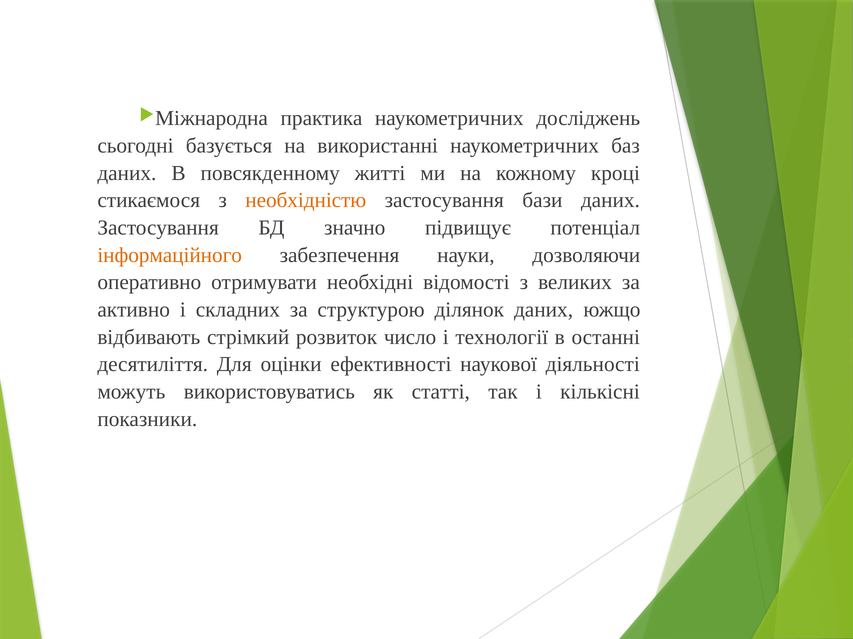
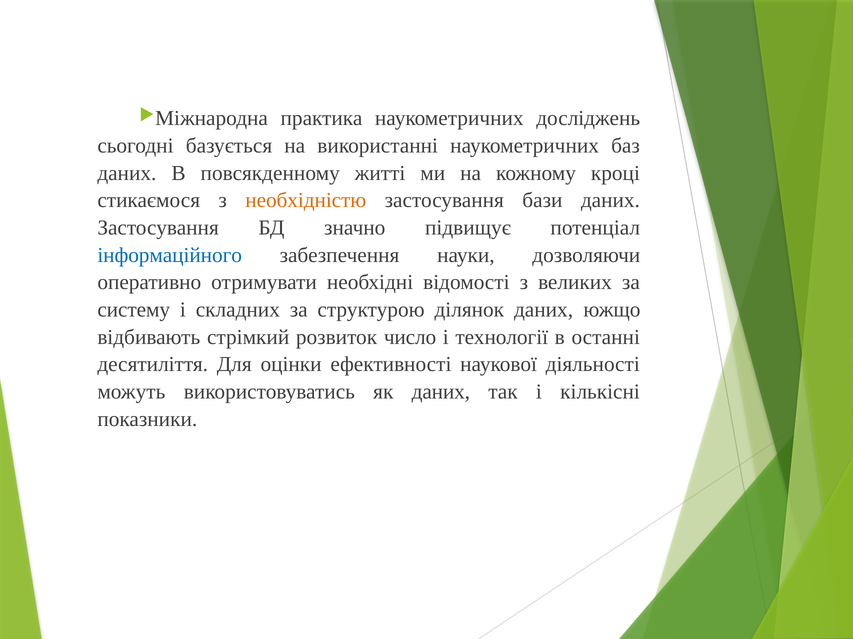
інформаційного colour: orange -> blue (170, 255)
активно: активно -> систему (134, 310)
як статті: статті -> даних (441, 392)
